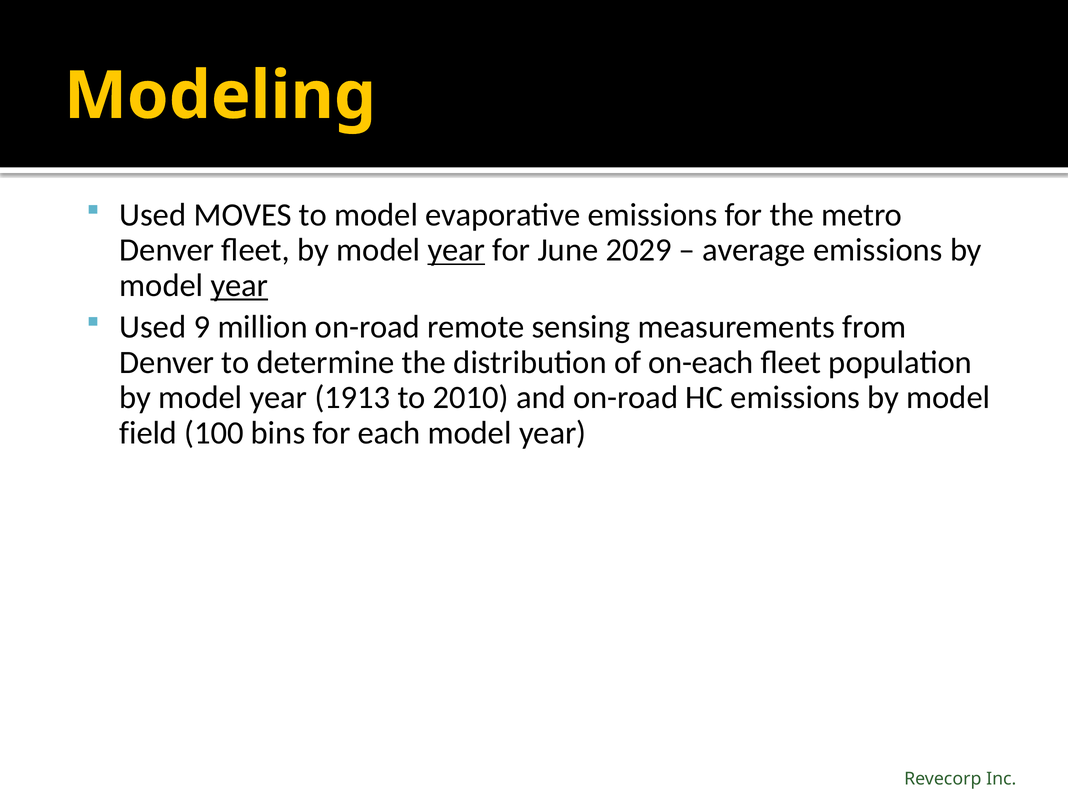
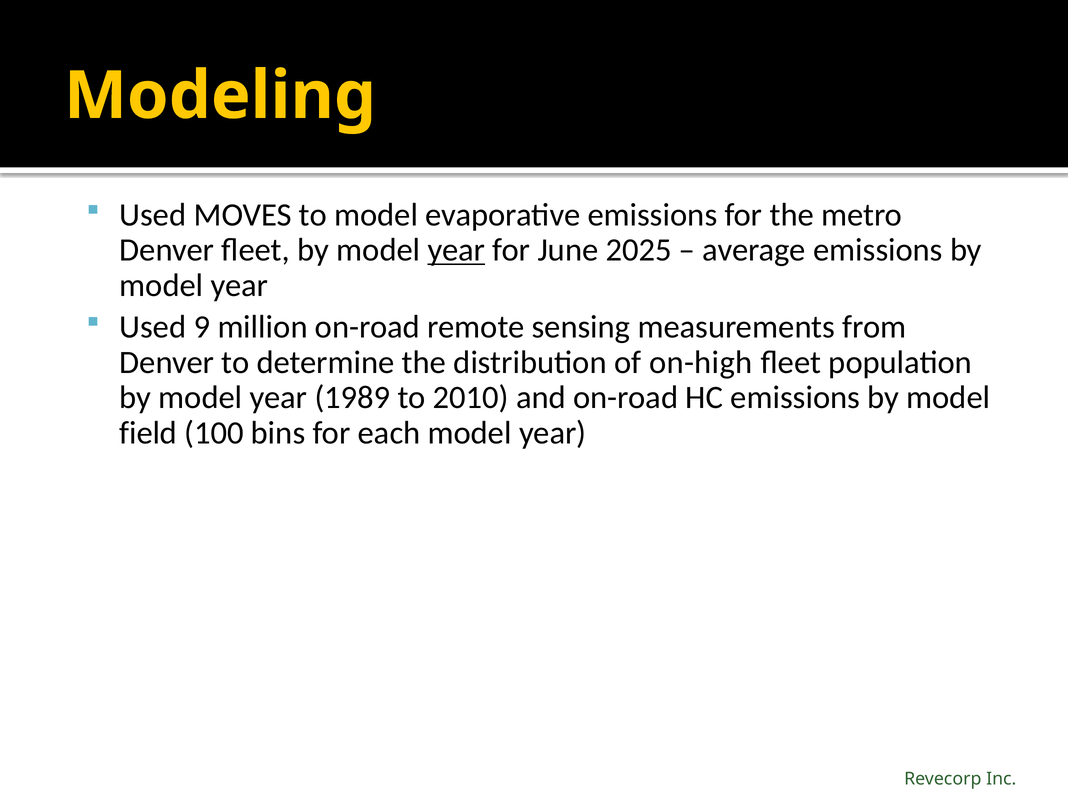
2029: 2029 -> 2025 (639, 250)
year underline: present -> none (240, 285)
on-each: on-each -> on-high (701, 362)
1913: 1913 -> 1989 (353, 398)
